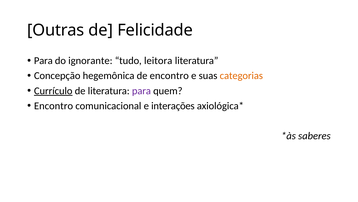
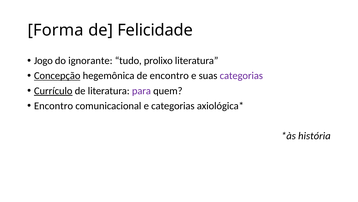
Outras: Outras -> Forma (56, 30)
Para: Para -> Jogo (43, 61)
leitora: leitora -> prolixo (158, 61)
Concepção underline: none -> present (57, 76)
categorias colour: orange -> purple (241, 76)
e interações: interações -> categorias (173, 106)
saberes: saberes -> história (314, 136)
